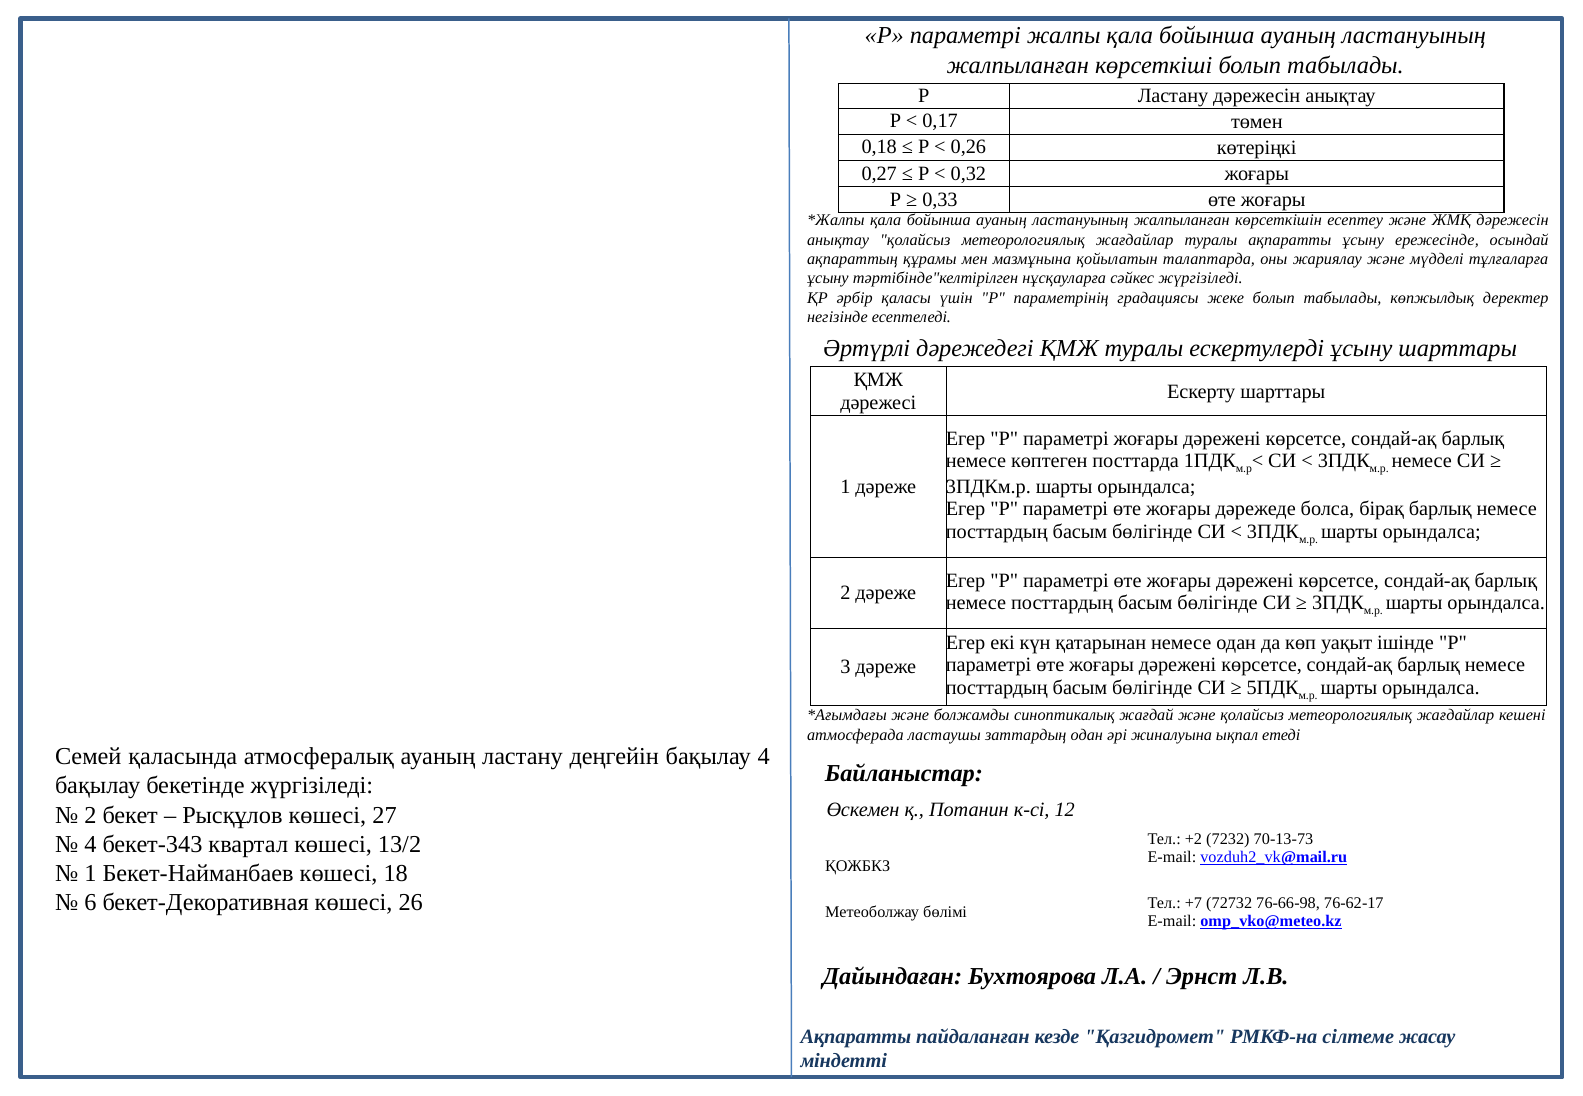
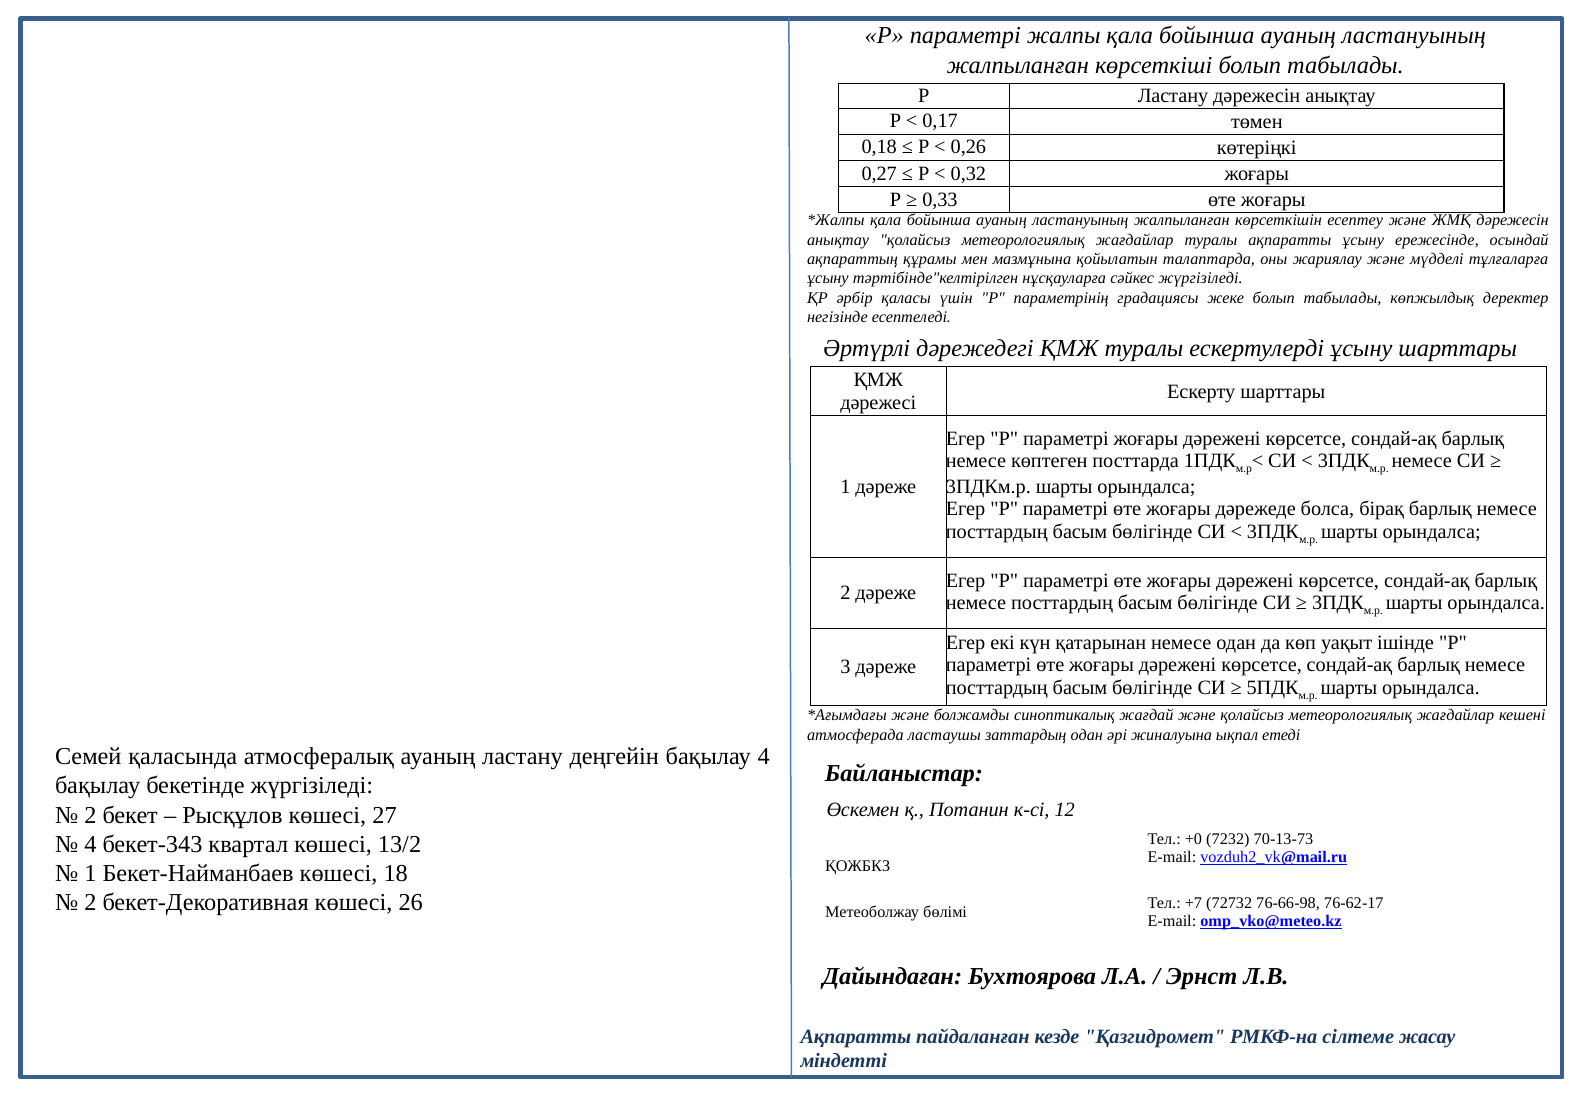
+2: +2 -> +0 (1193, 839)
6: 6 -> 2 (90, 903)
